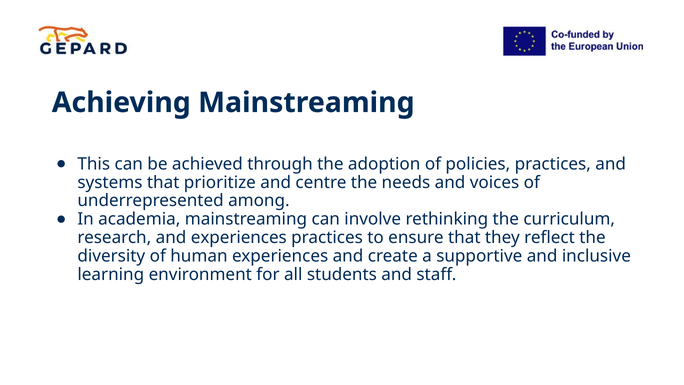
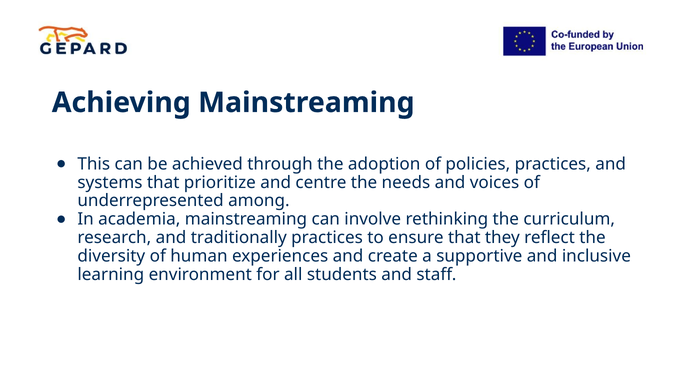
and experiences: experiences -> traditionally (239, 238)
